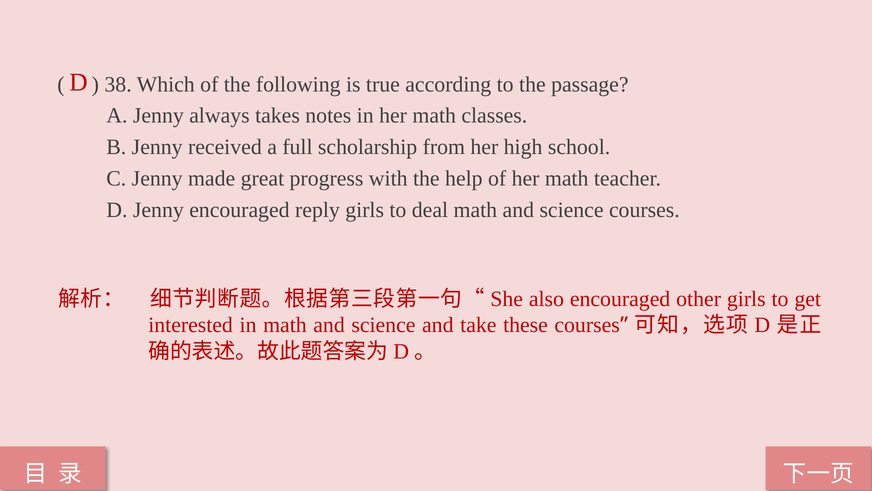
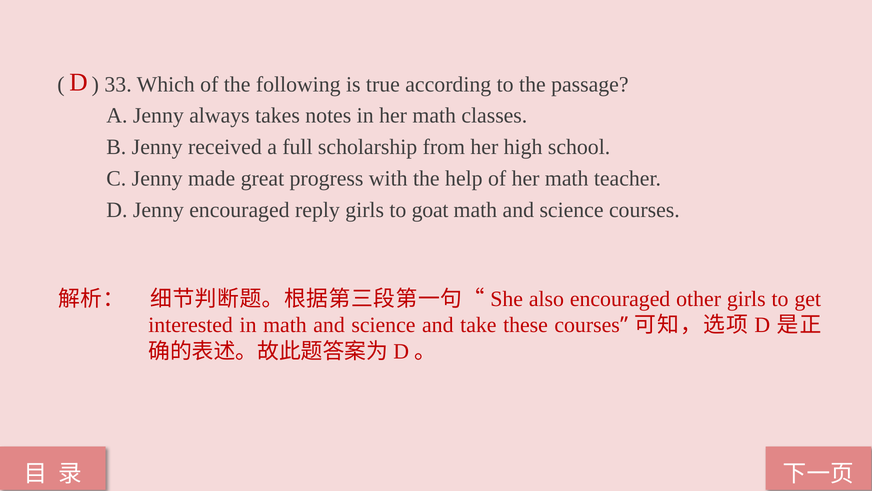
38: 38 -> 33 (118, 84)
deal: deal -> goat (430, 210)
